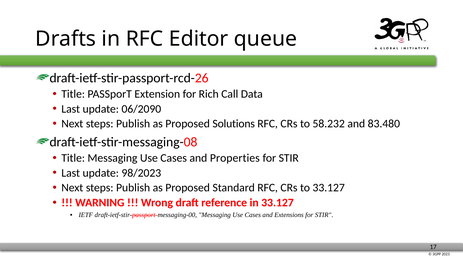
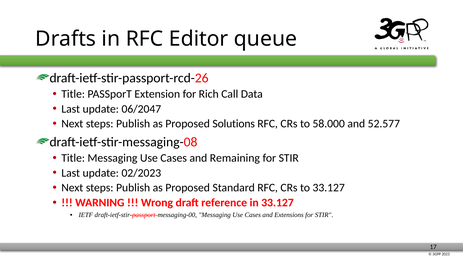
06/2090: 06/2090 -> 06/2047 (141, 109)
58.232: 58.232 -> 58.000 (329, 124)
83.480: 83.480 -> 52.577 (384, 124)
Properties: Properties -> Remaining (235, 158)
98/2023: 98/2023 -> 02/2023 (141, 173)
